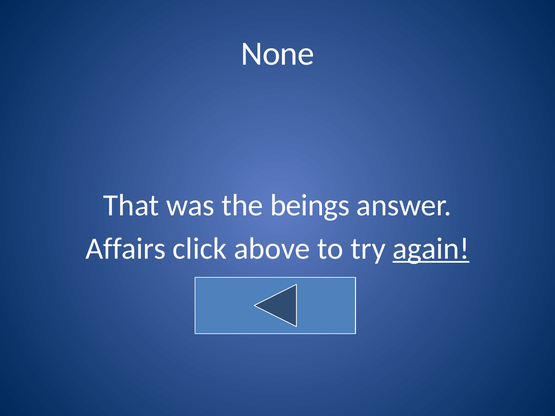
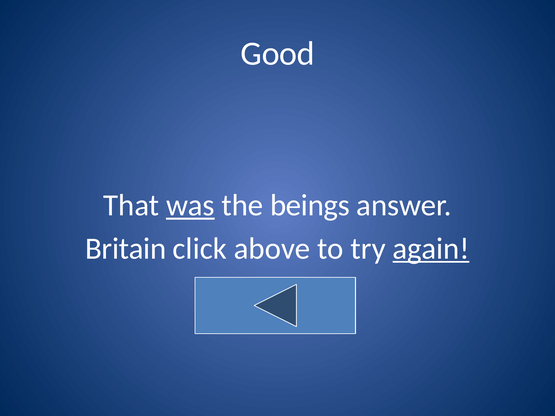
None: None -> Good (278, 54)
was underline: none -> present (190, 206)
Affairs: Affairs -> Britain (126, 249)
